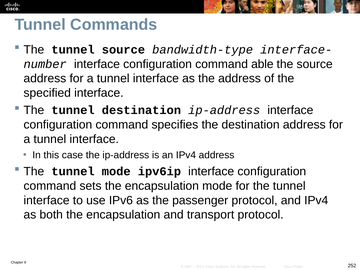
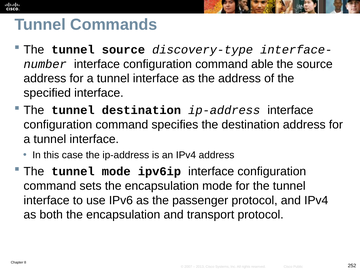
bandwidth-type: bandwidth-type -> discovery-type (203, 50)
